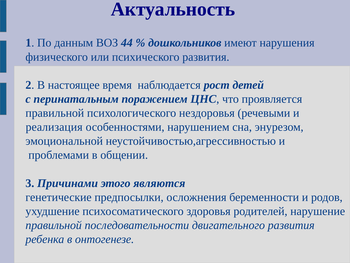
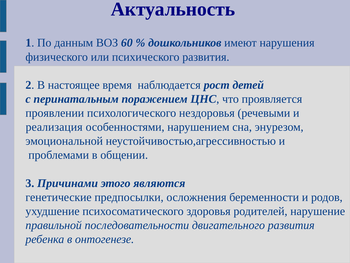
44: 44 -> 60 (127, 43)
правильной: правильной -> проявлении (55, 113)
